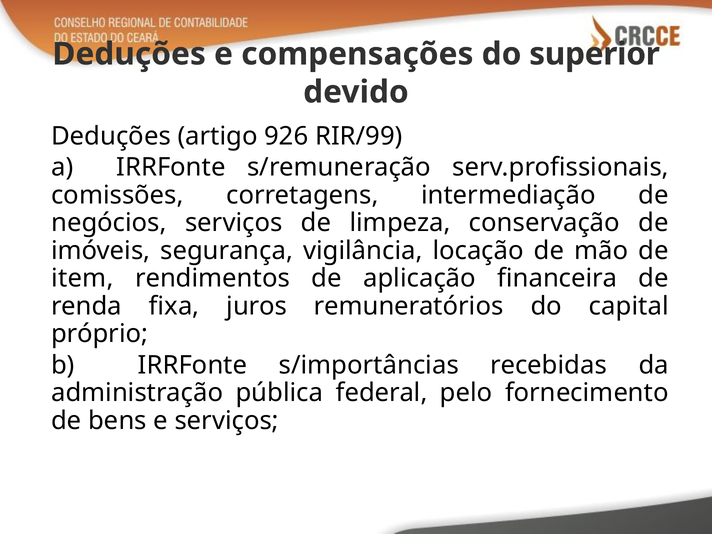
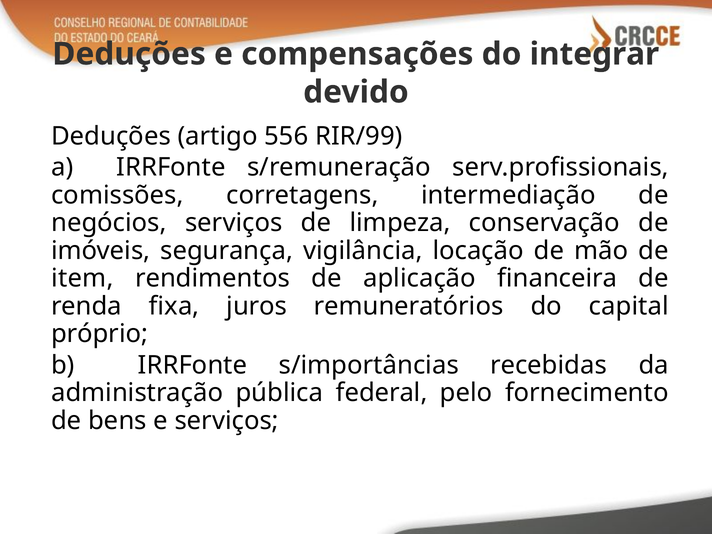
superior: superior -> integrar (594, 54)
926: 926 -> 556 (286, 136)
